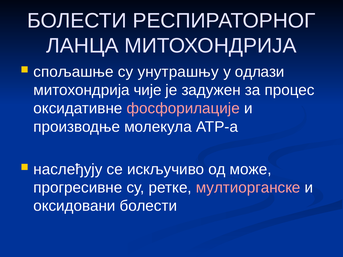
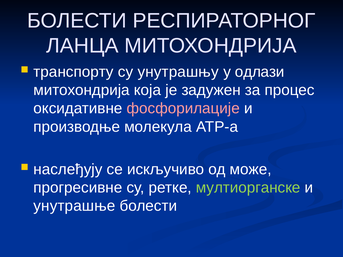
спољашње: спољашње -> транспорту (74, 72)
чије: чије -> која (148, 90)
мултиорганске colour: pink -> light green (248, 188)
оксидовани: оксидовани -> унутрашње (74, 206)
